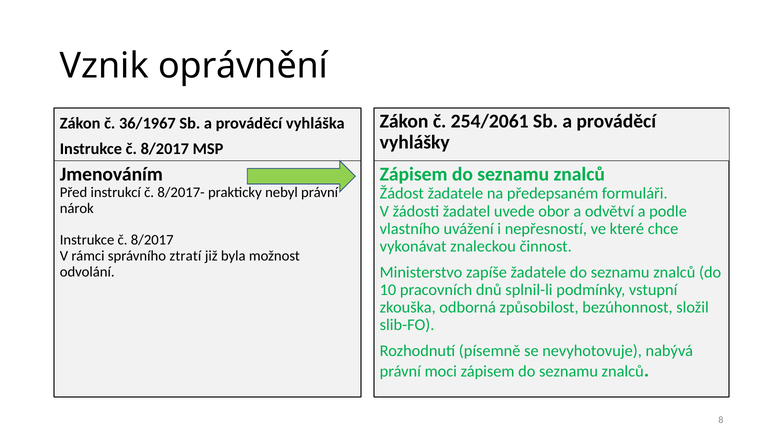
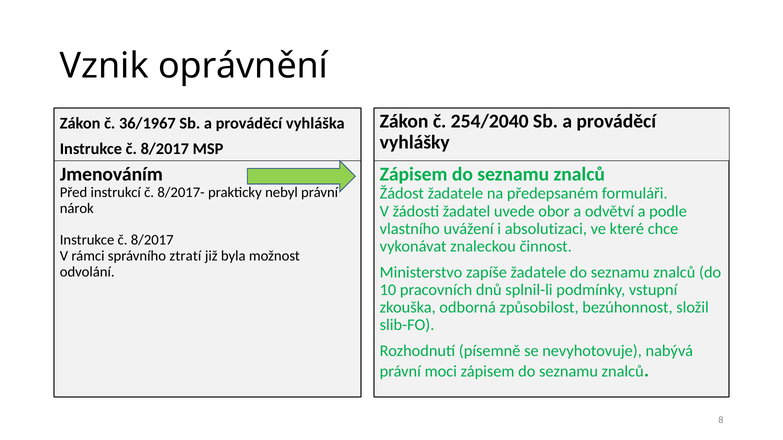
254/2061: 254/2061 -> 254/2040 (490, 121)
nepřesností: nepřesností -> absolutizaci (546, 229)
